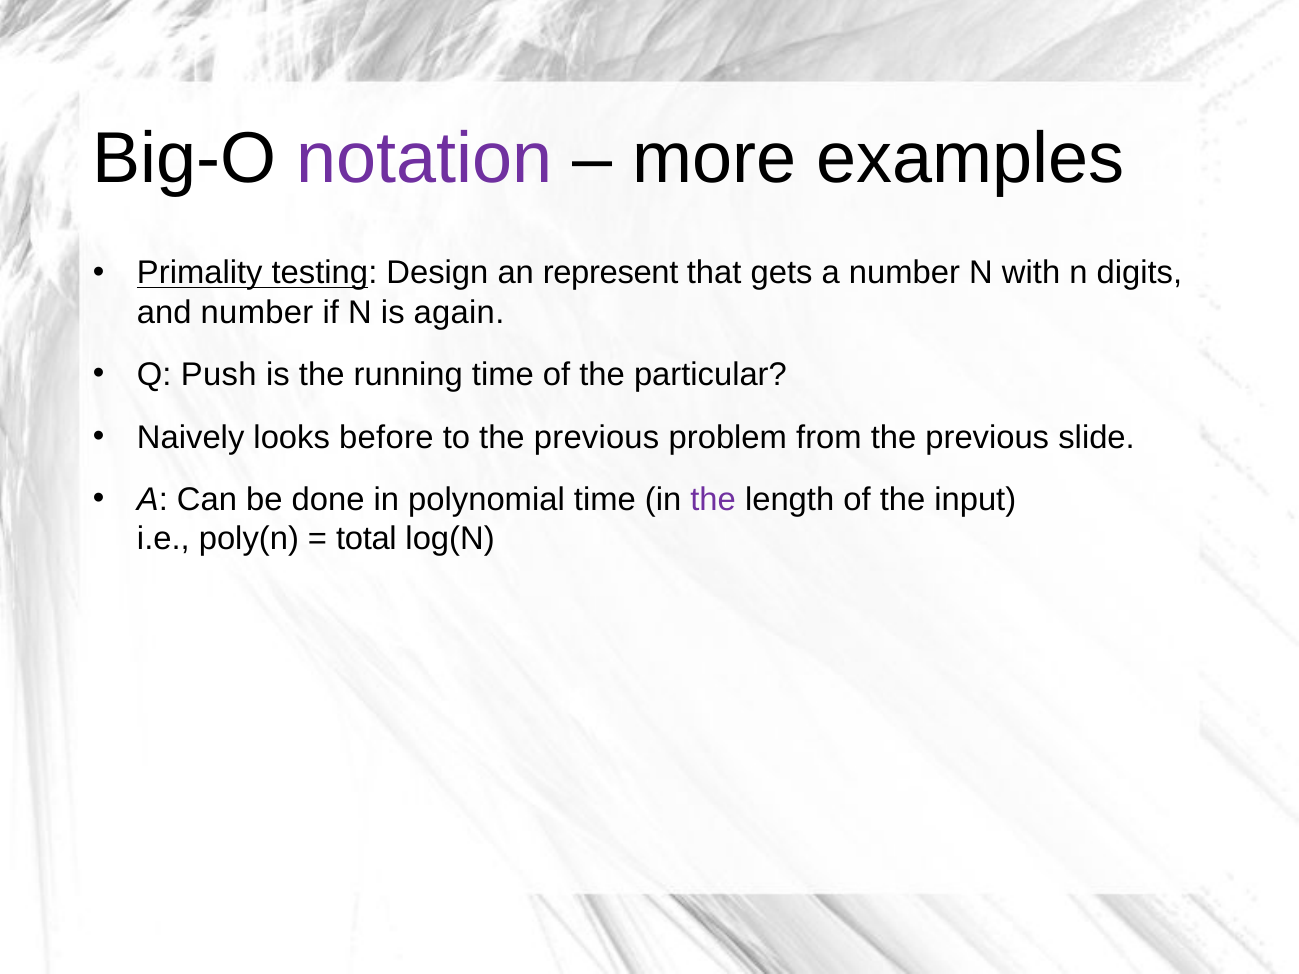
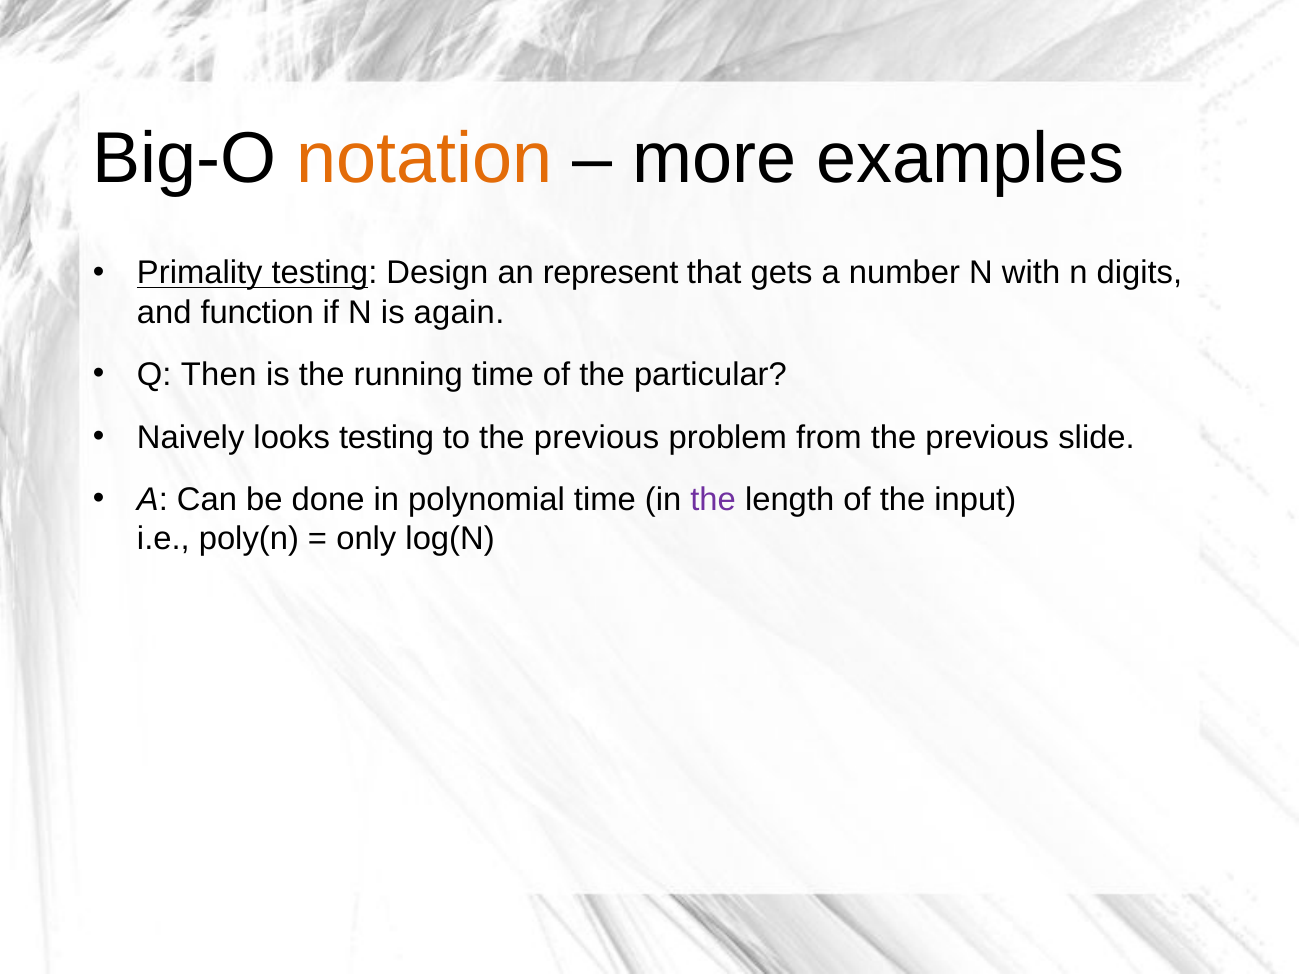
notation colour: purple -> orange (425, 159)
and number: number -> function (257, 312)
Push: Push -> Then (219, 375)
looks before: before -> testing (387, 437)
total: total -> only (366, 539)
